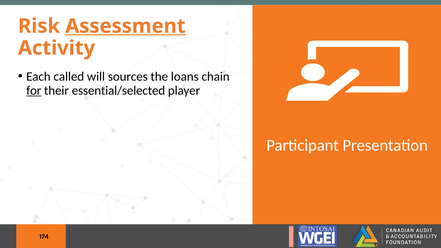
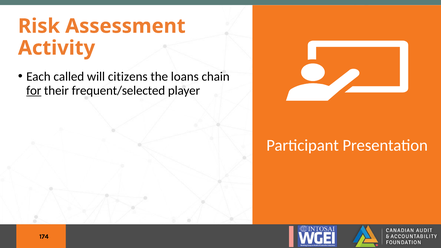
Assessment underline: present -> none (125, 26)
sources: sources -> citizens (128, 77)
essential/selected: essential/selected -> frequent/selected (118, 90)
